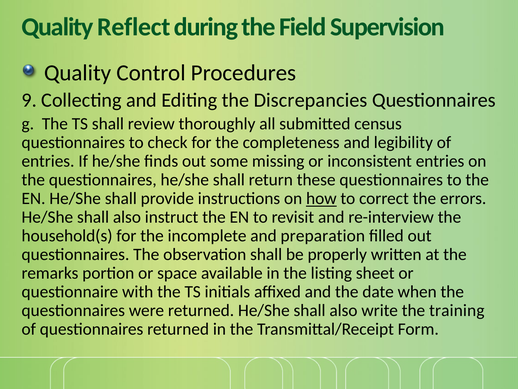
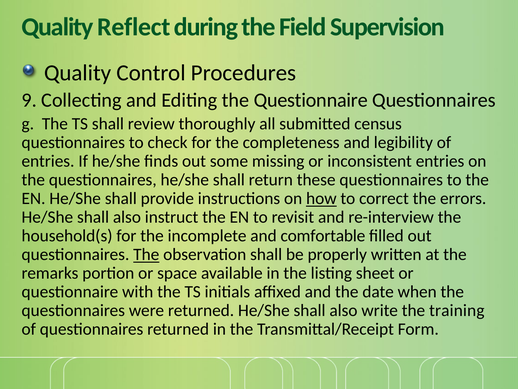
the Discrepancies: Discrepancies -> Questionnaire (311, 100)
preparation: preparation -> comfortable (323, 236)
The underline: none -> present (146, 254)
